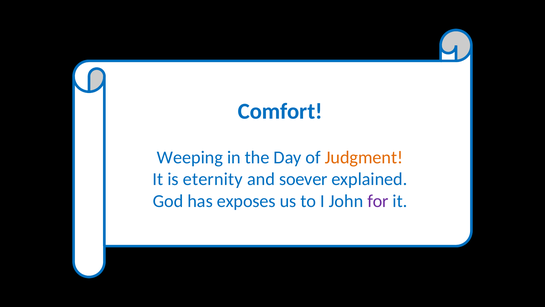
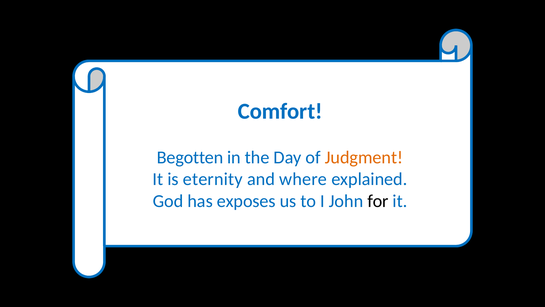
Weeping: Weeping -> Begotten (190, 157)
soever: soever -> where (303, 179)
for colour: purple -> black (378, 201)
